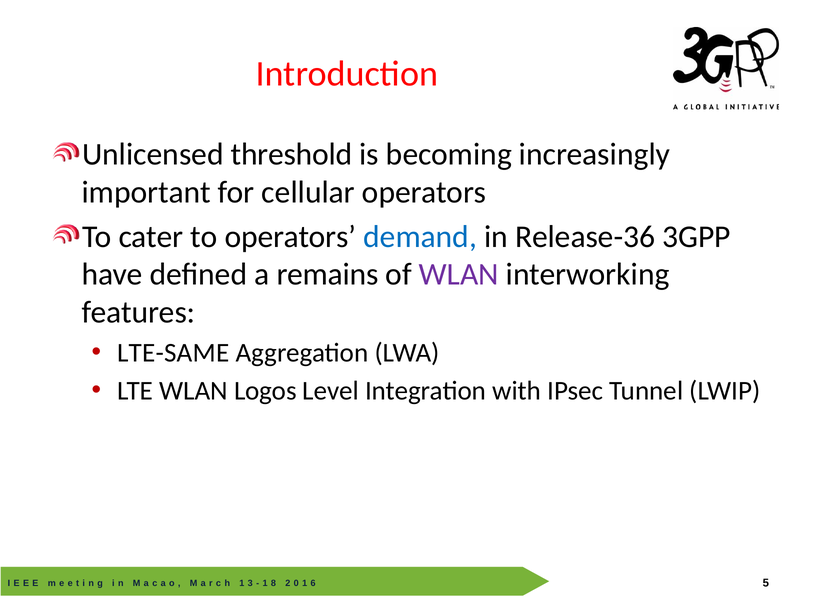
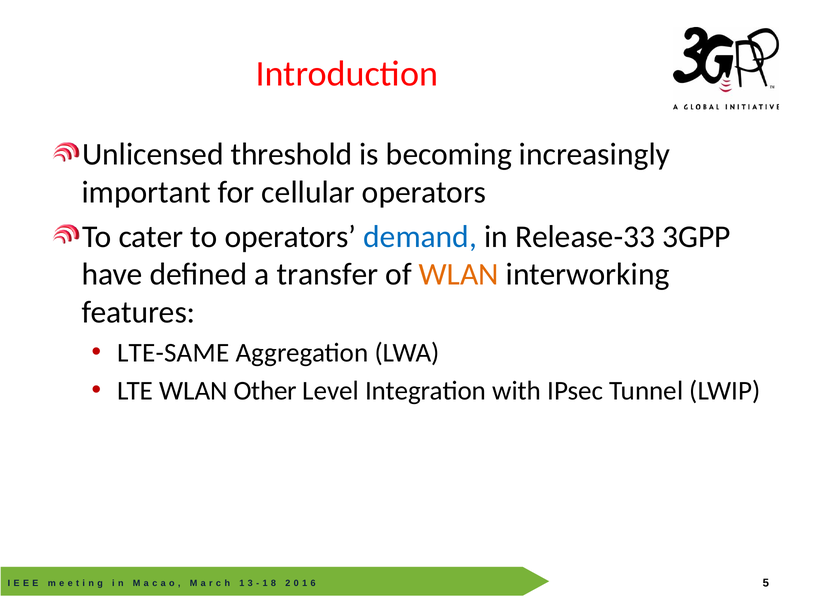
Release-36: Release-36 -> Release-33 (585, 237)
remains: remains -> transfer (328, 274)
WLAN colour: purple -> orange (459, 274)
Logos: Logos -> Other (265, 391)
